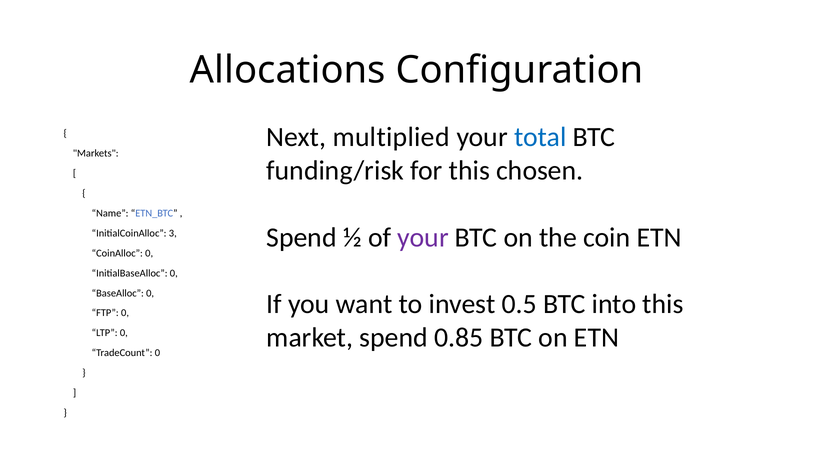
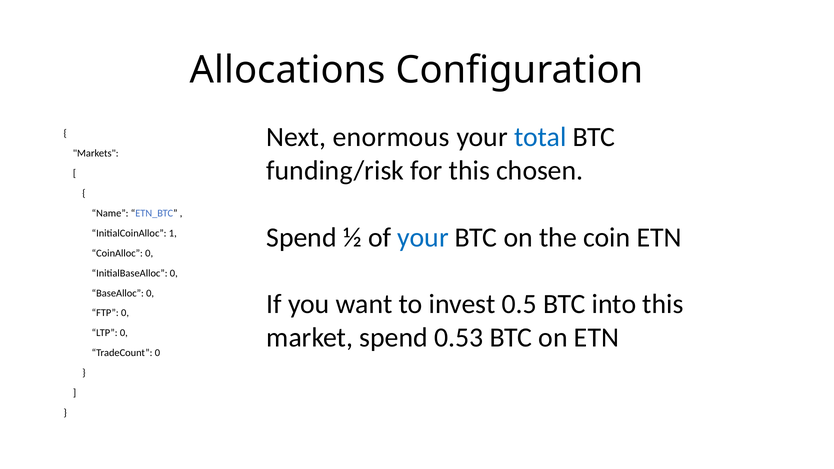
multiplied: multiplied -> enormous (391, 137)
your colour: purple -> blue (423, 237)
3: 3 -> 1 (173, 233)
0.85: 0.85 -> 0.53 (459, 338)
